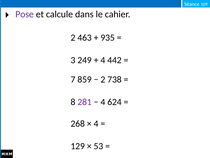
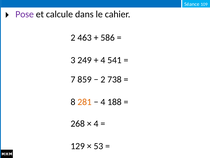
935: 935 -> 586 (108, 38)
442: 442 -> 541 (114, 60)
281 colour: purple -> orange (85, 102)
624: 624 -> 188 (114, 102)
